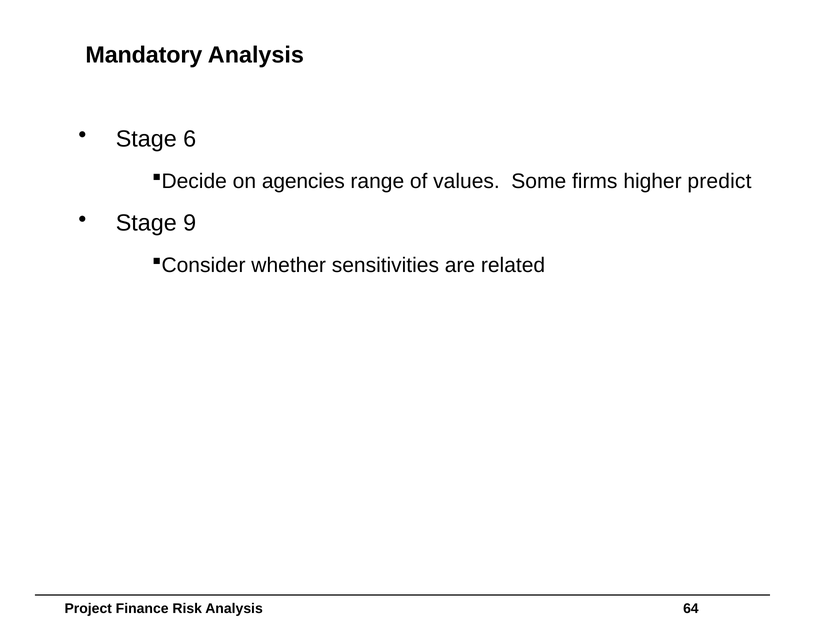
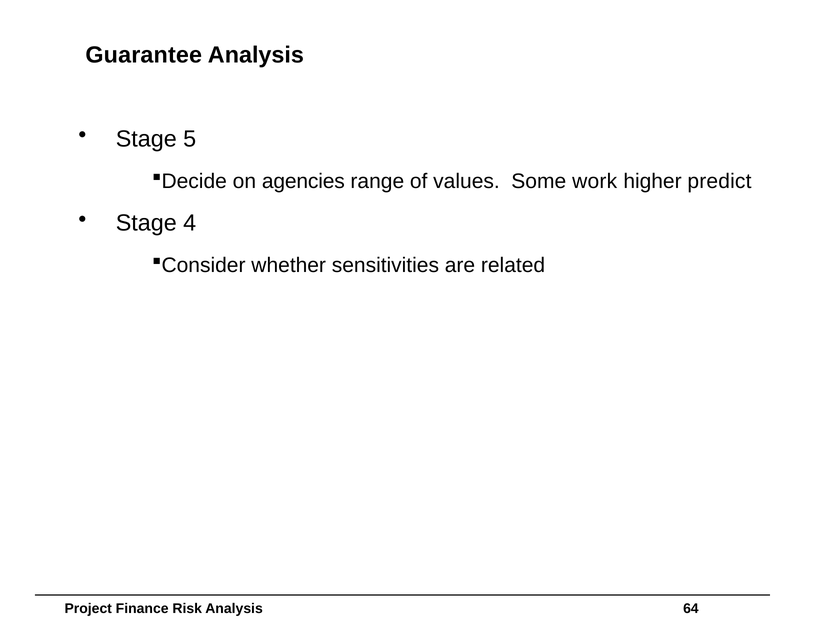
Mandatory: Mandatory -> Guarantee (144, 55)
6: 6 -> 5 (190, 139)
firms: firms -> work (595, 181)
9: 9 -> 4 (190, 223)
